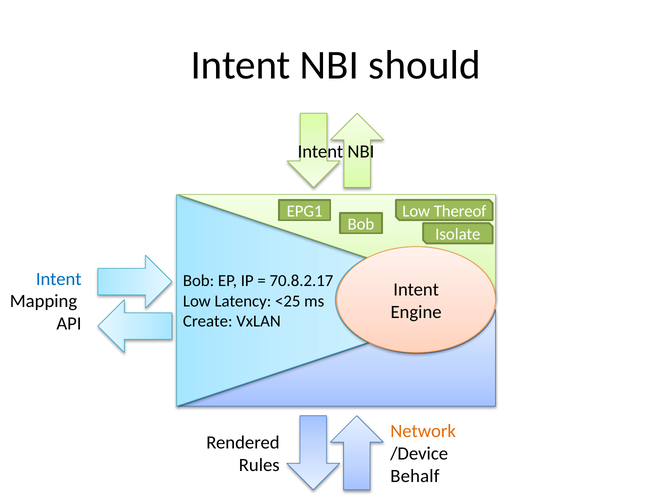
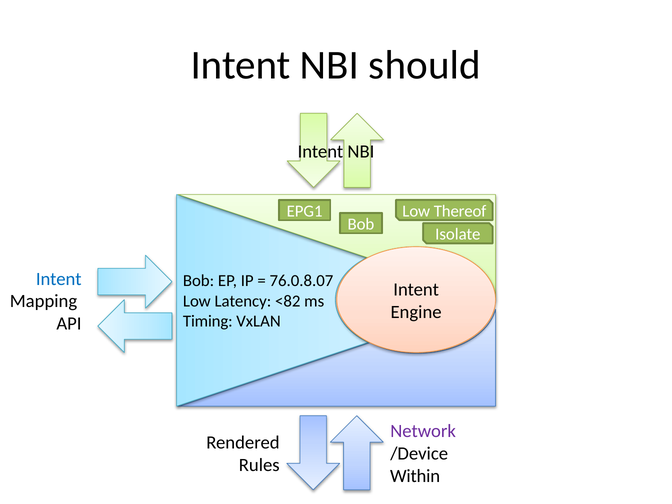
70.8.2.17: 70.8.2.17 -> 76.0.8.07 (301, 281)
<25: <25 -> <82 (288, 301)
Create: Create -> Timing (208, 321)
Network colour: orange -> purple (423, 431)
Behalf: Behalf -> Within (415, 476)
